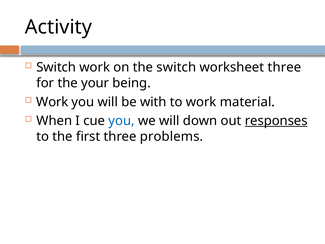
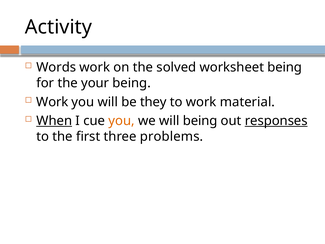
Switch: Switch -> Words (56, 67)
the switch: switch -> solved (176, 67)
worksheet three: three -> being (285, 67)
with: with -> they (153, 102)
When underline: none -> present (54, 121)
you colour: blue -> orange (122, 121)
will down: down -> being (200, 121)
